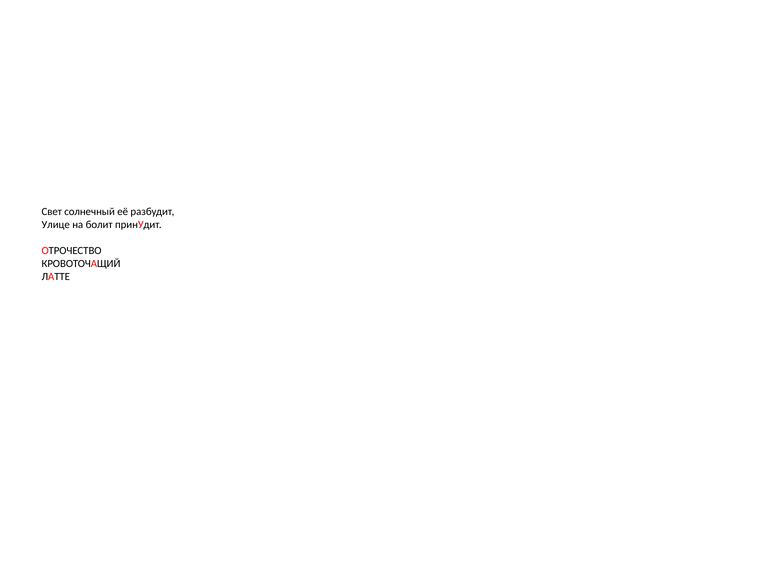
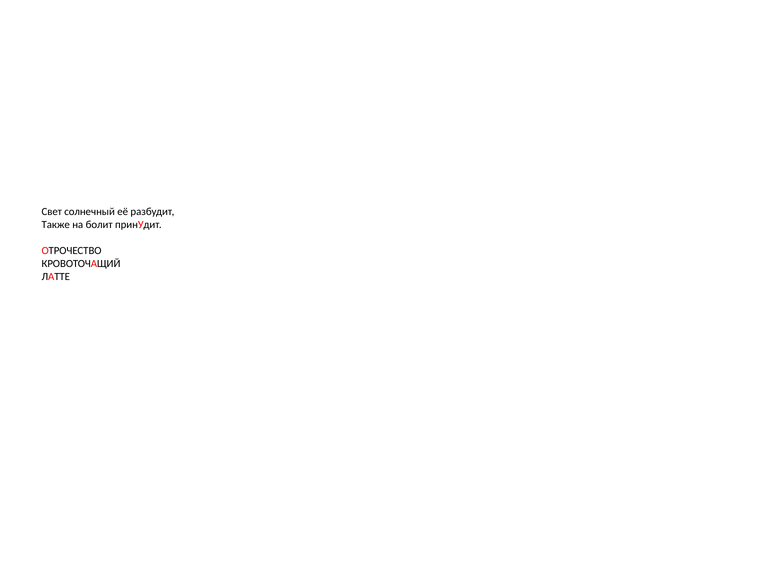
Улице: Улице -> Также (56, 225)
